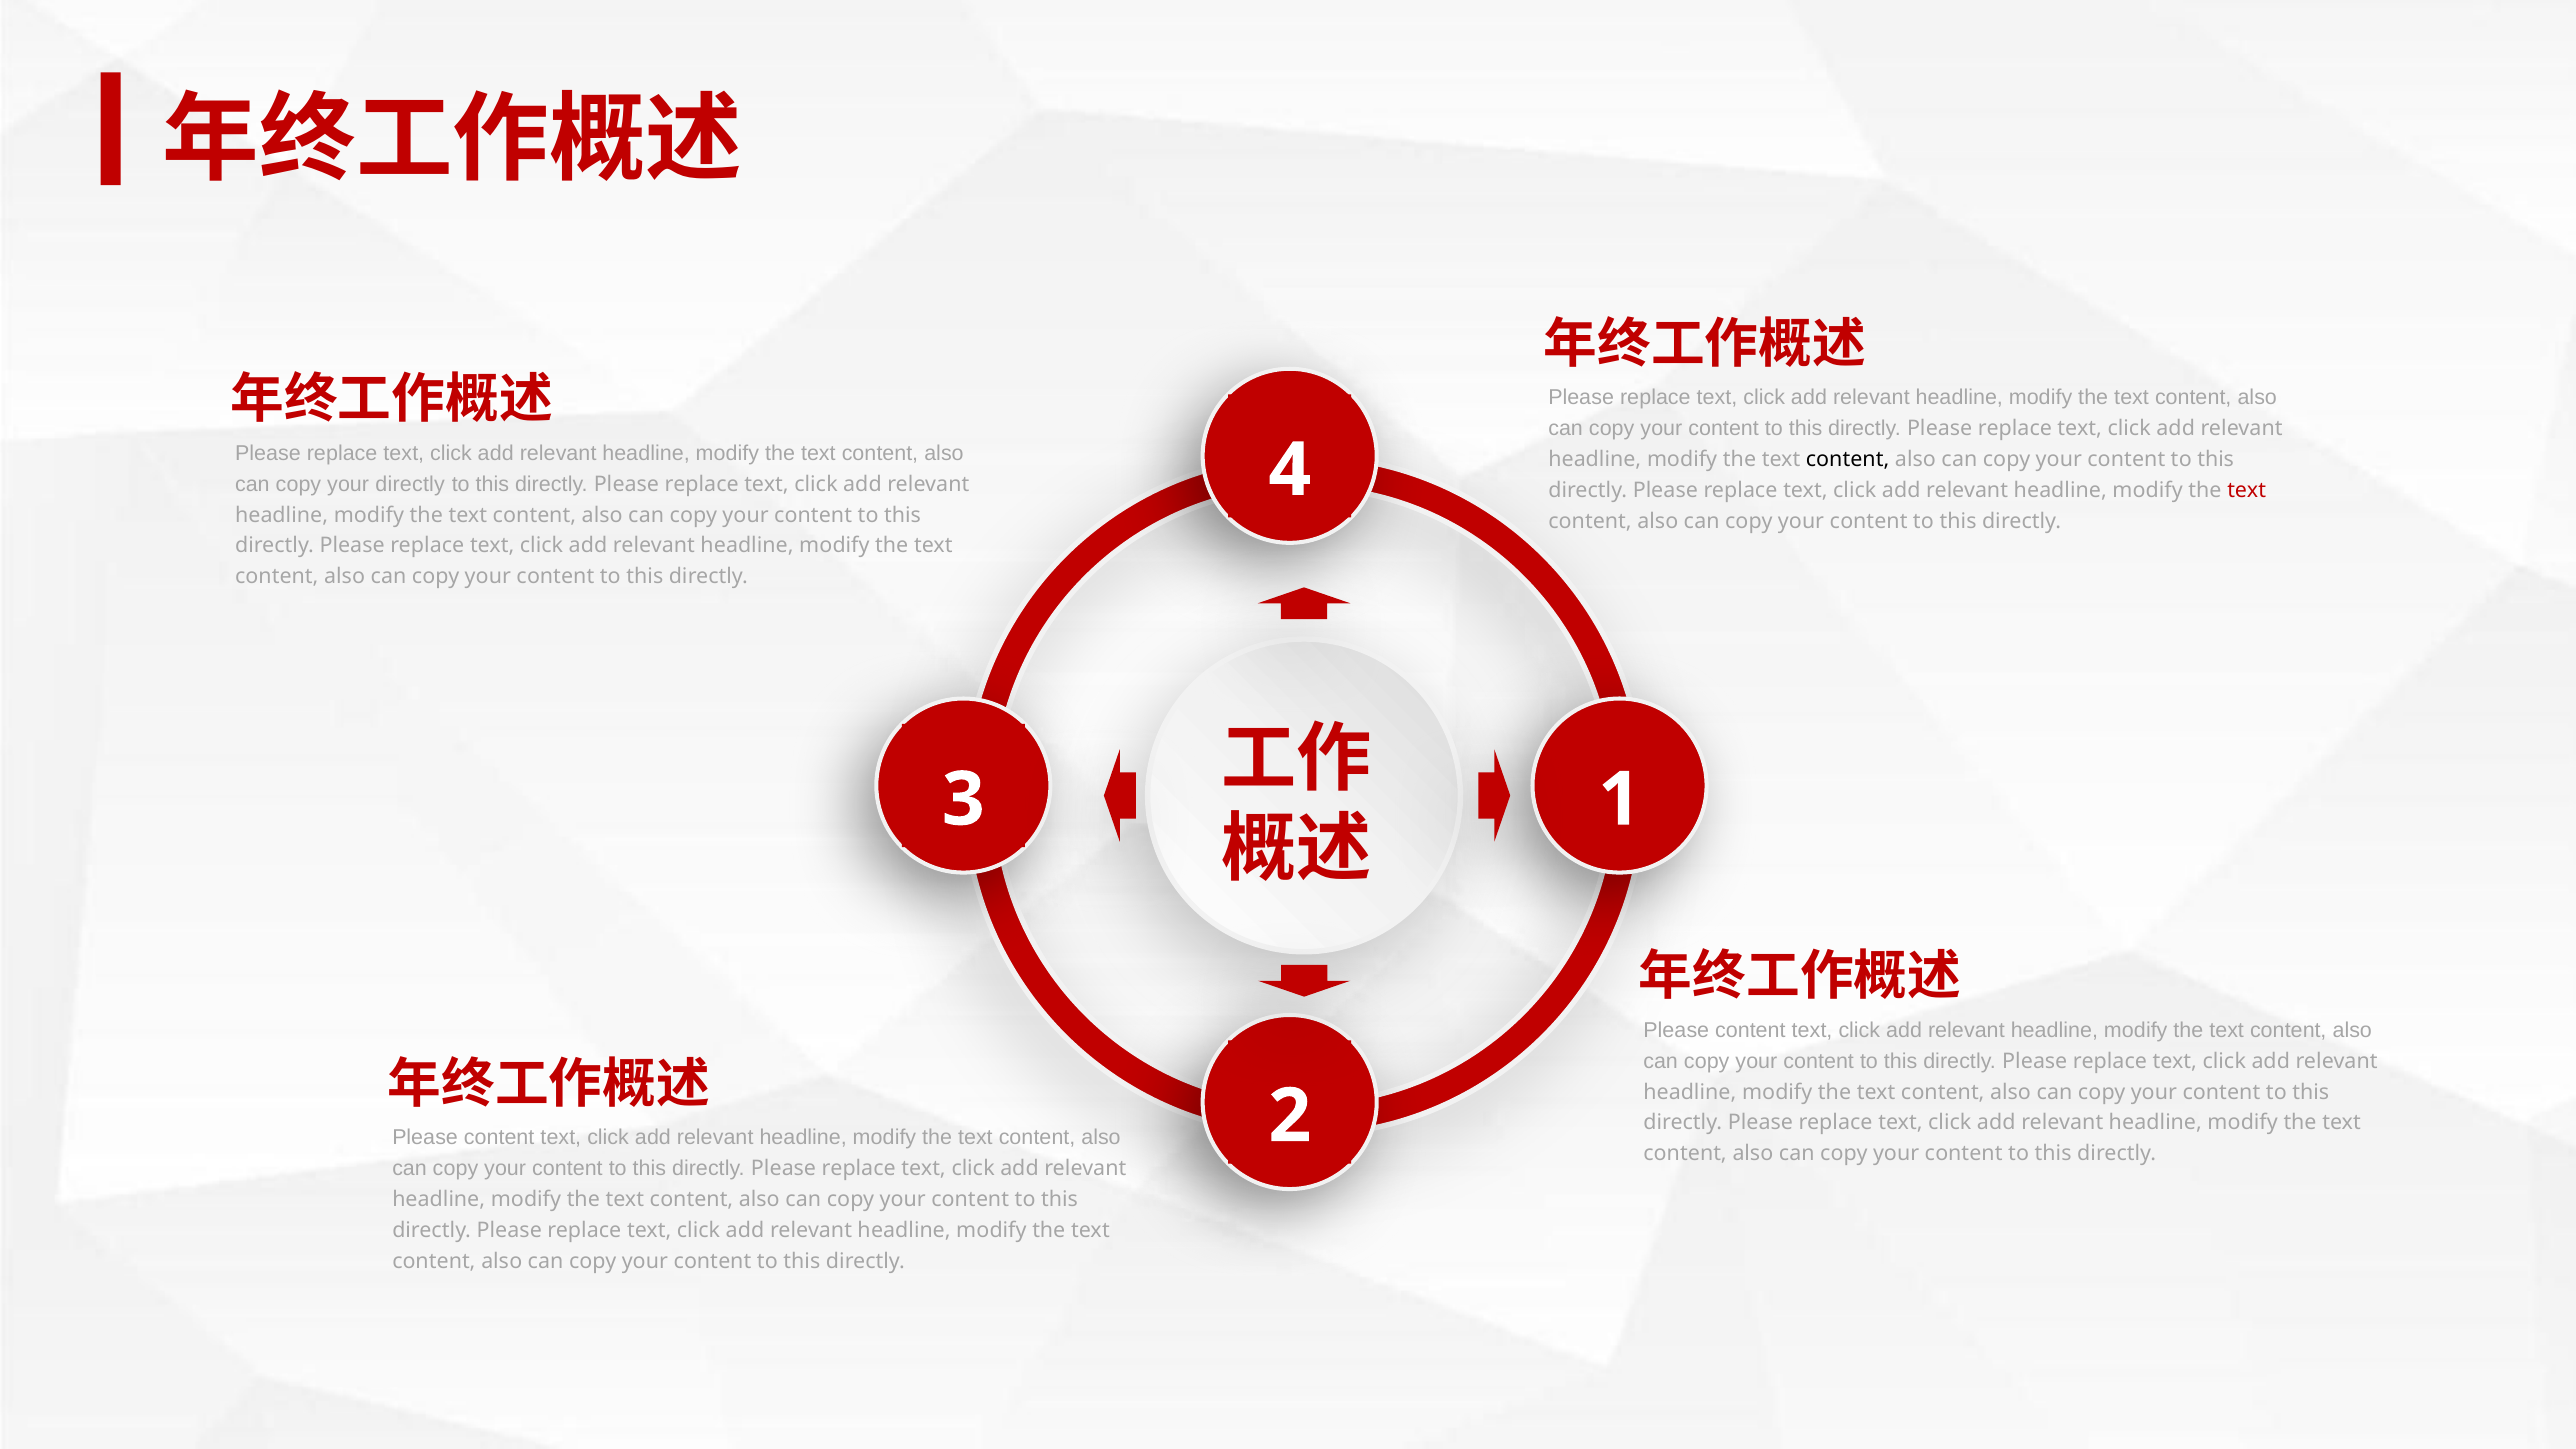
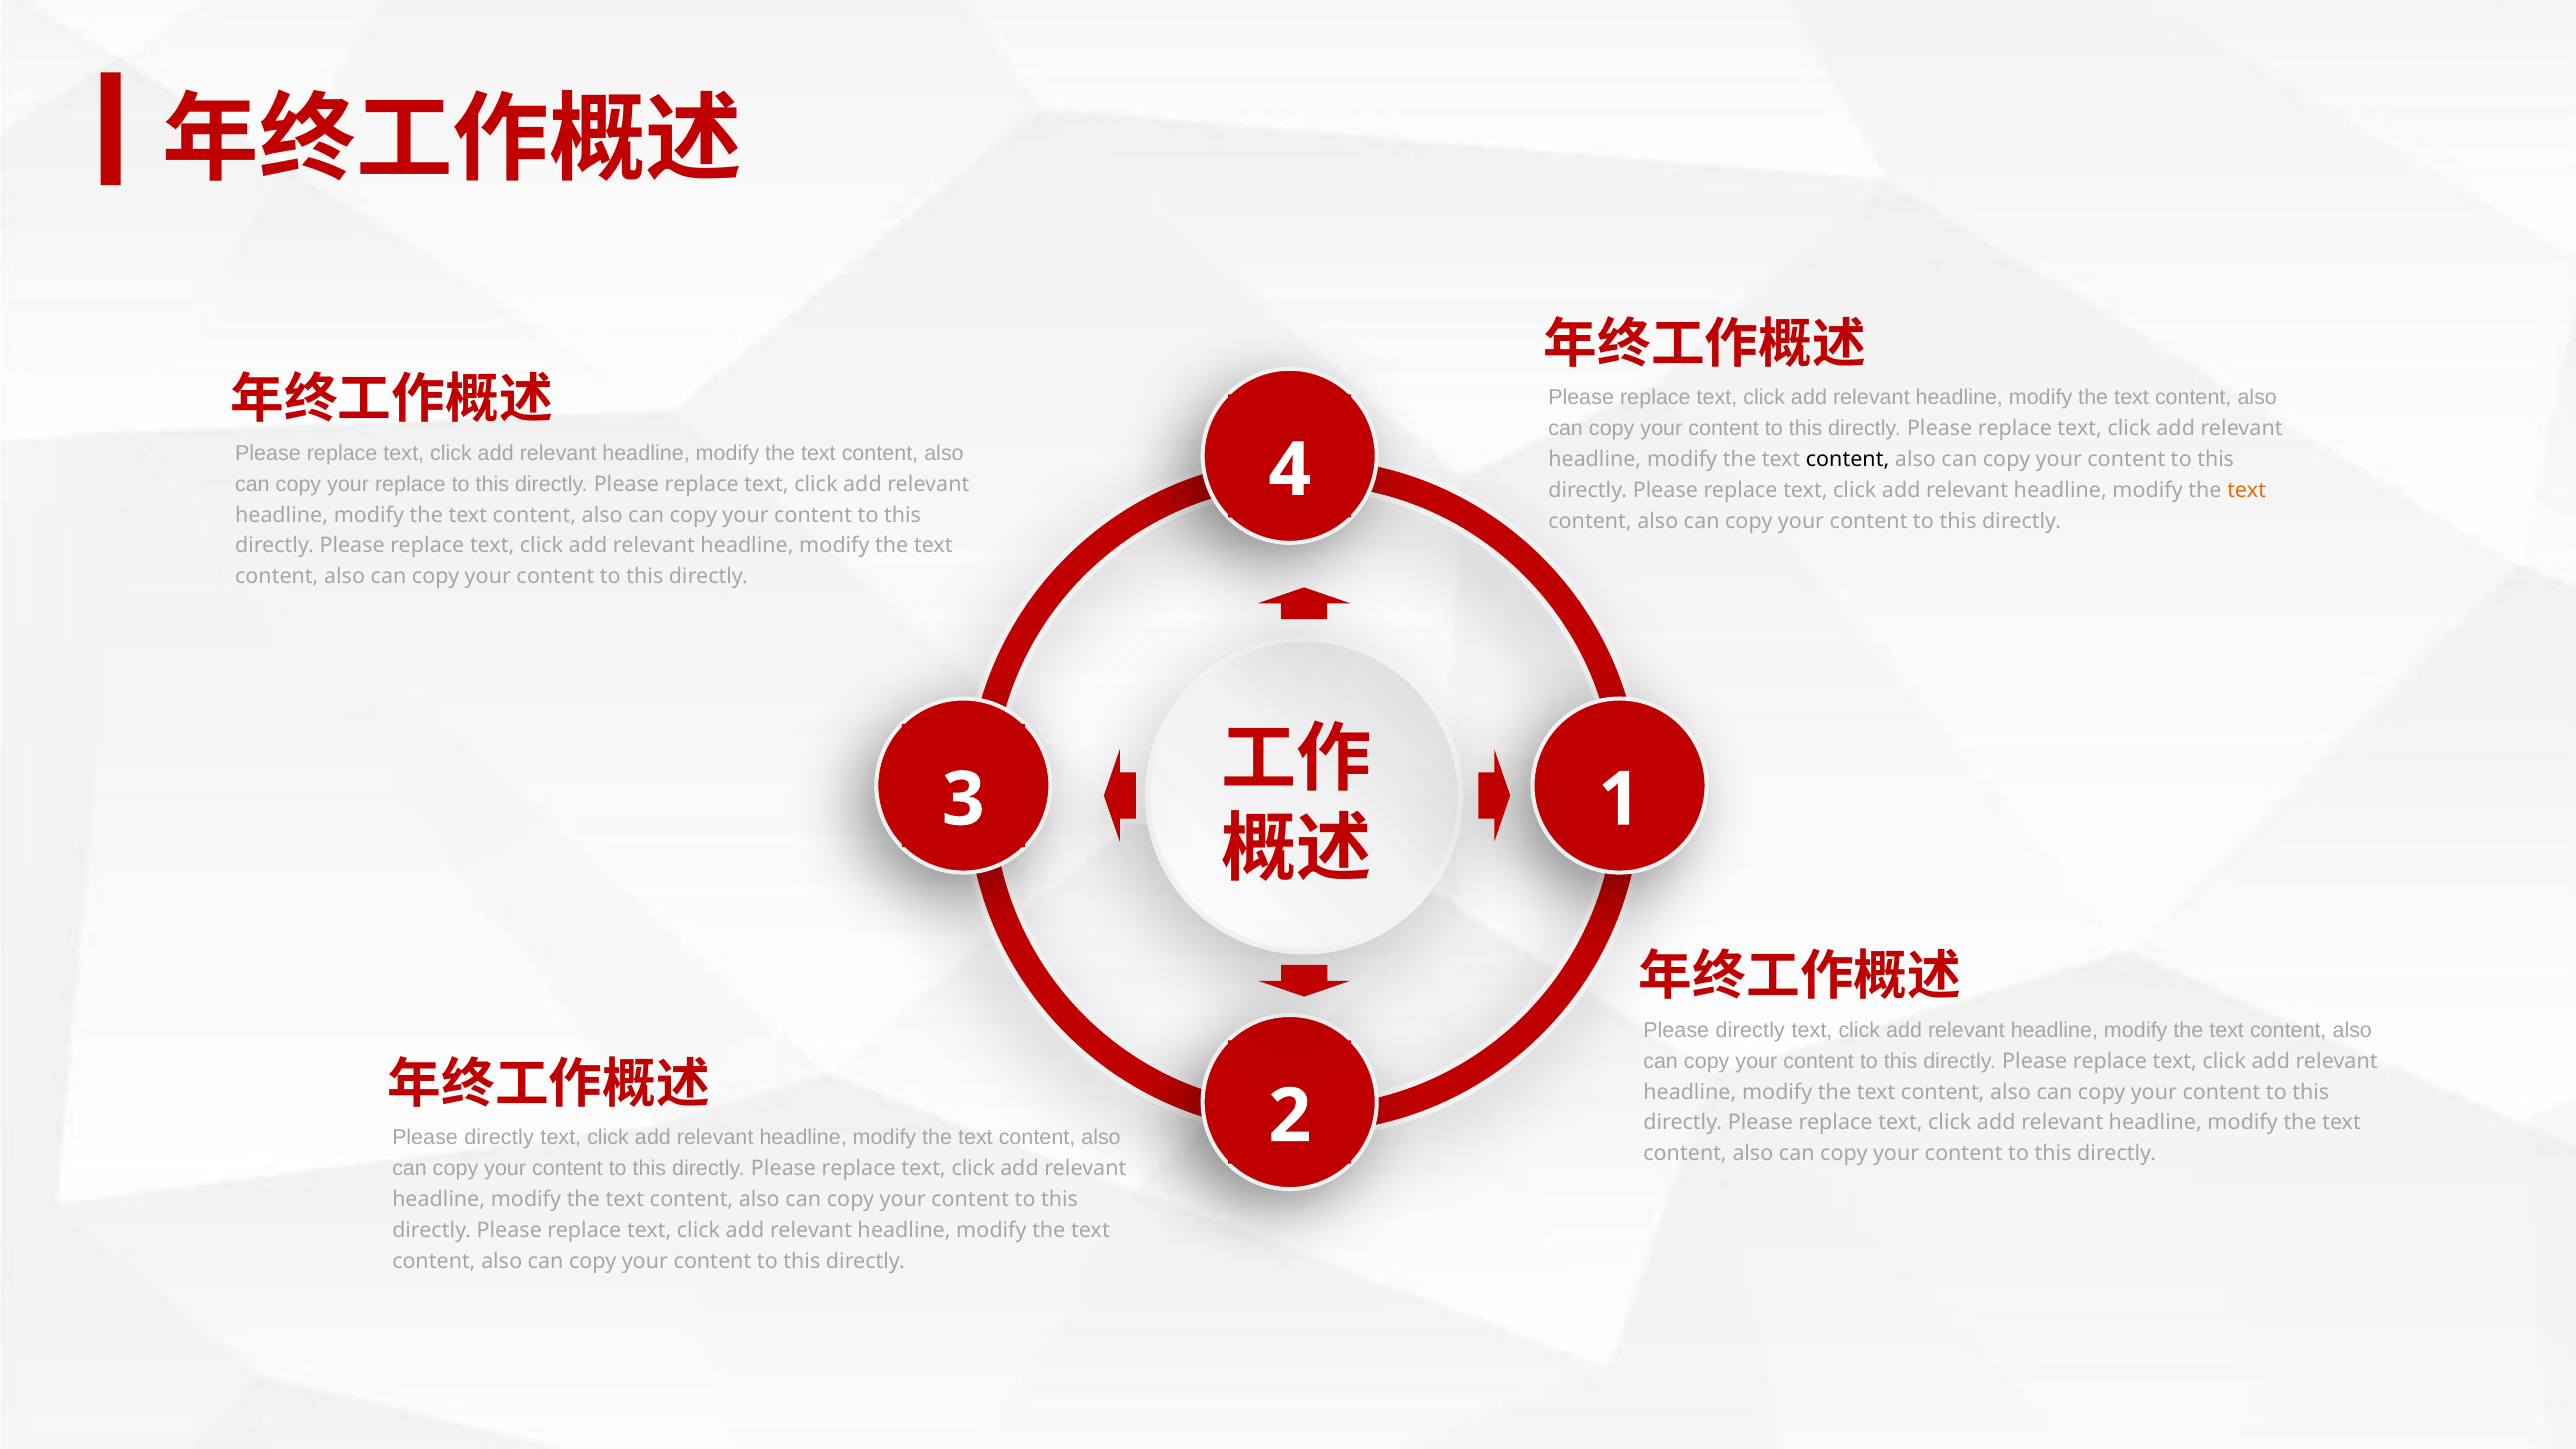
your directly: directly -> replace (410, 484)
text colour: red -> orange (2247, 490)
content: content -> directly (1750, 1030)
content: content -> directly (499, 1138)
